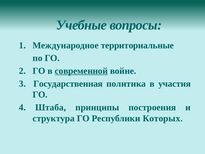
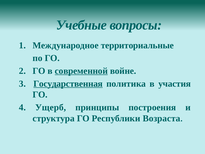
Государственная underline: none -> present (68, 84)
Штаба: Штаба -> Ущерб (51, 107)
Которых: Которых -> Возраста (161, 118)
